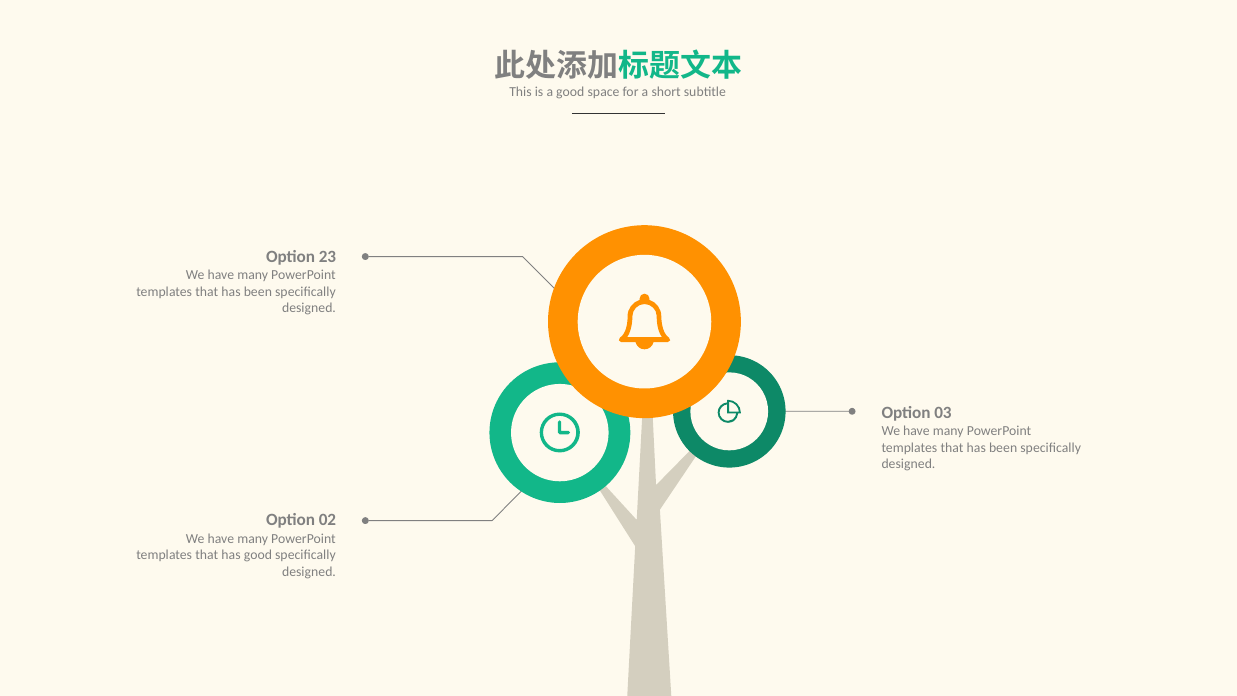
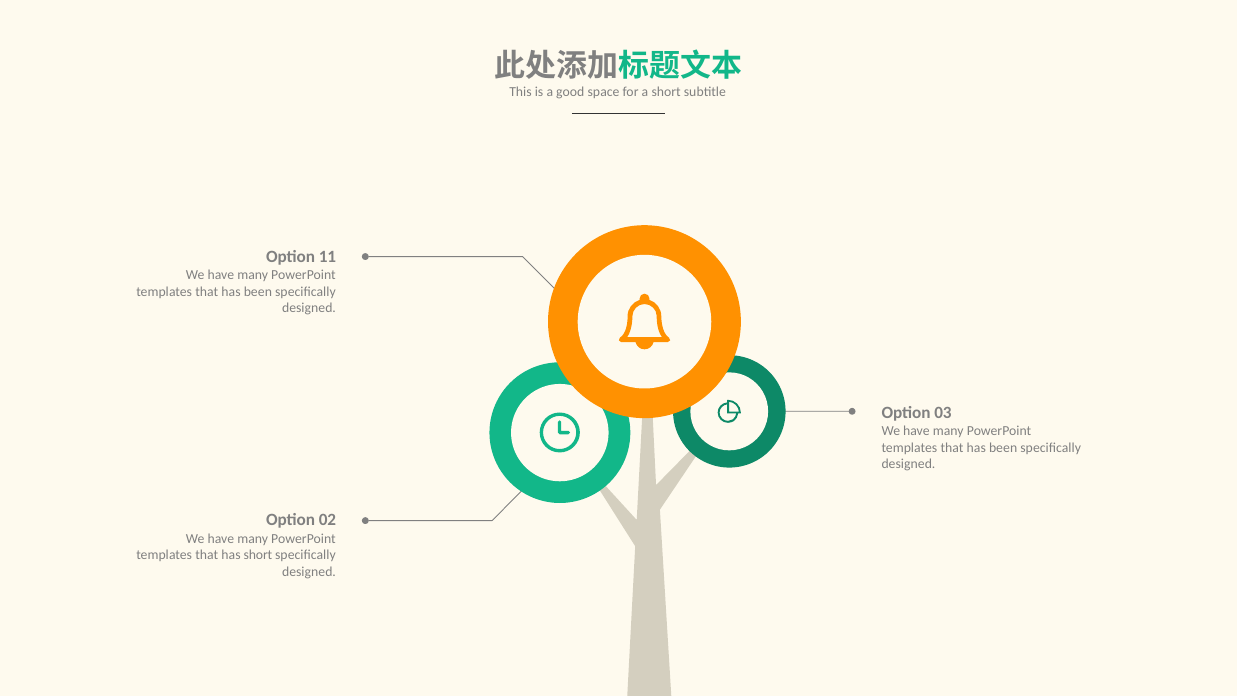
23: 23 -> 11 (327, 257)
has good: good -> short (258, 555)
